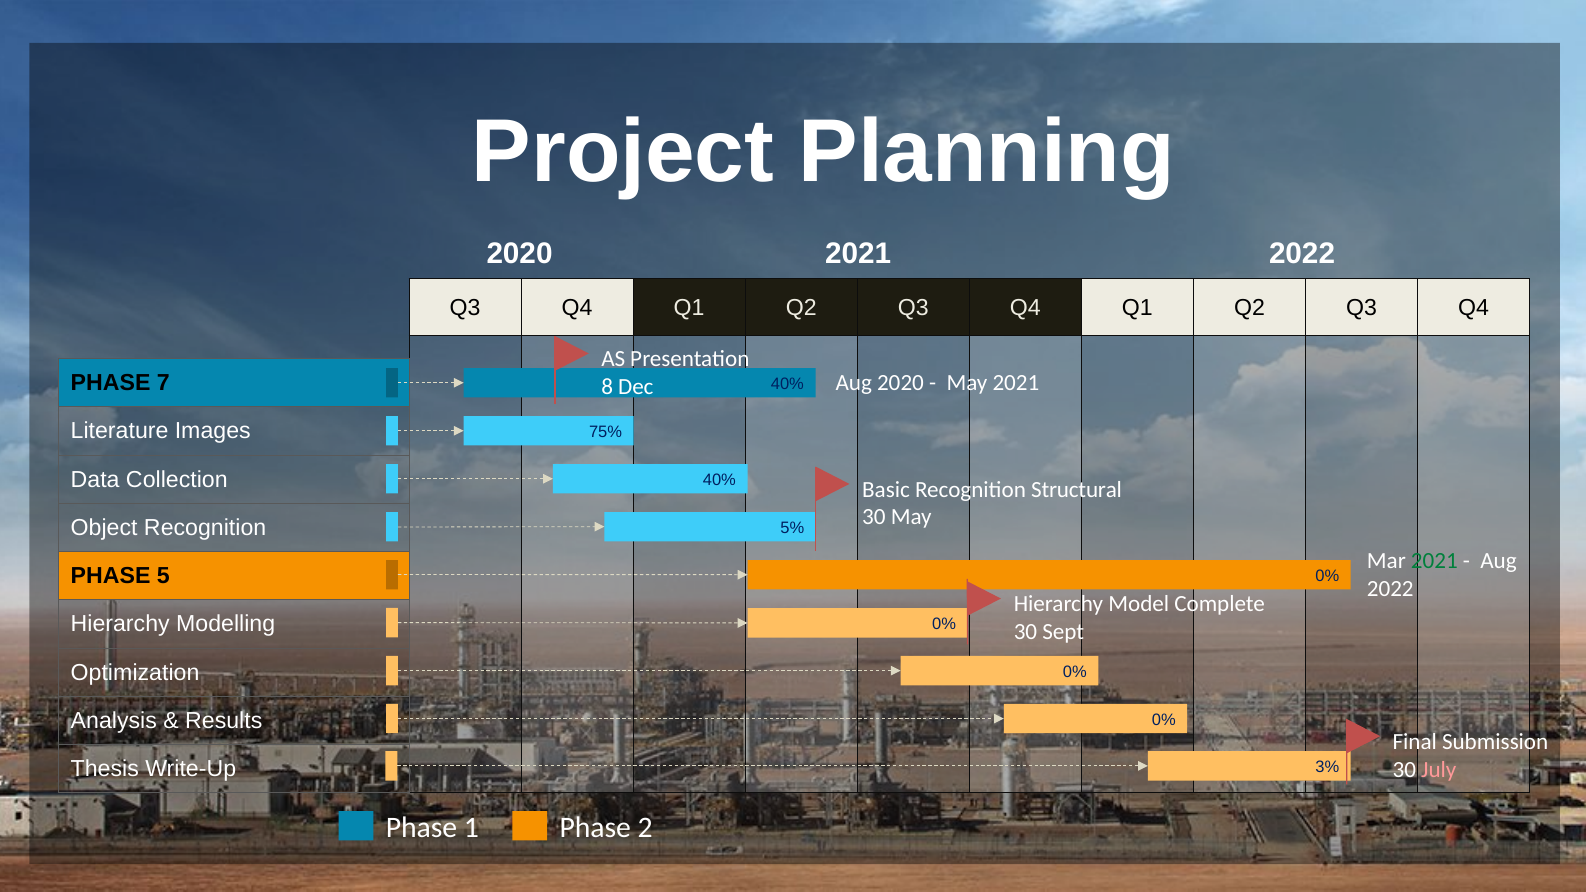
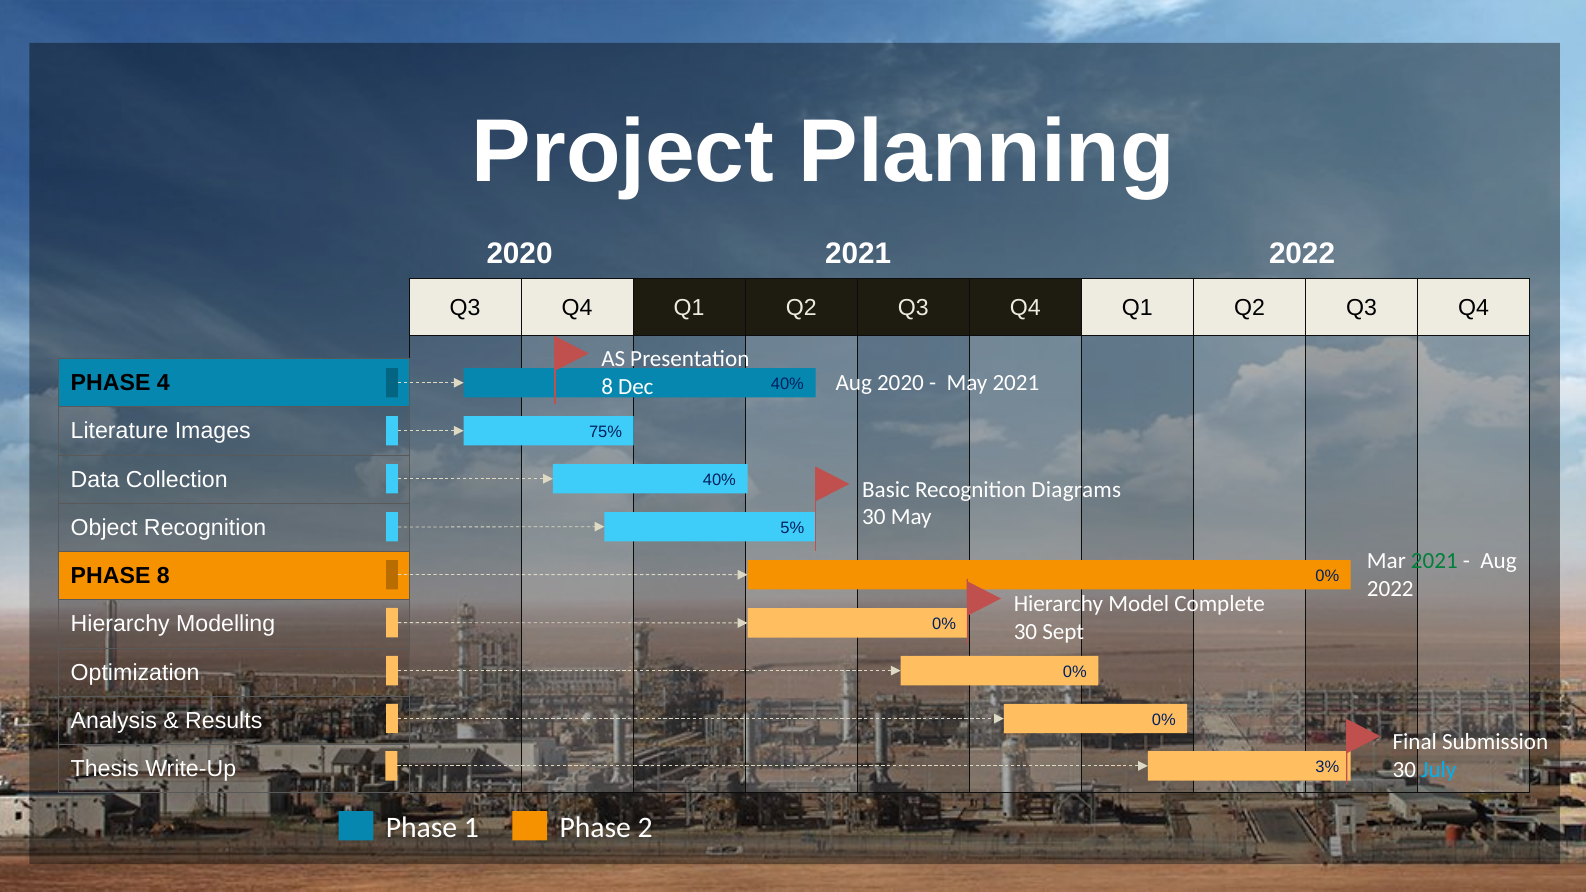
7: 7 -> 4 (163, 383)
Structural: Structural -> Diagrams (1076, 490)
PHASE 5: 5 -> 8 (163, 576)
July colour: pink -> light blue (1439, 770)
